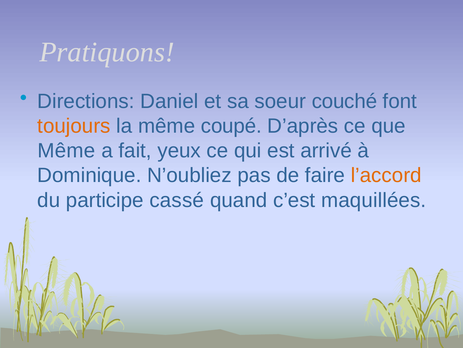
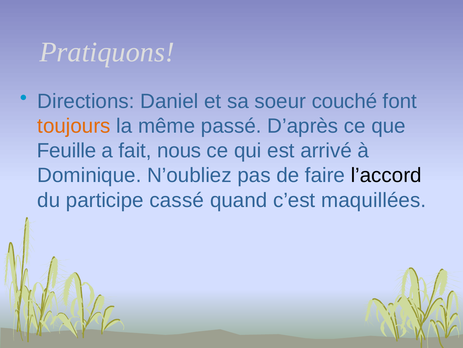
coupé: coupé -> passé (231, 126)
Même: Même -> Feuille (67, 150)
yeux: yeux -> nous (179, 150)
l’accord colour: orange -> black (386, 175)
